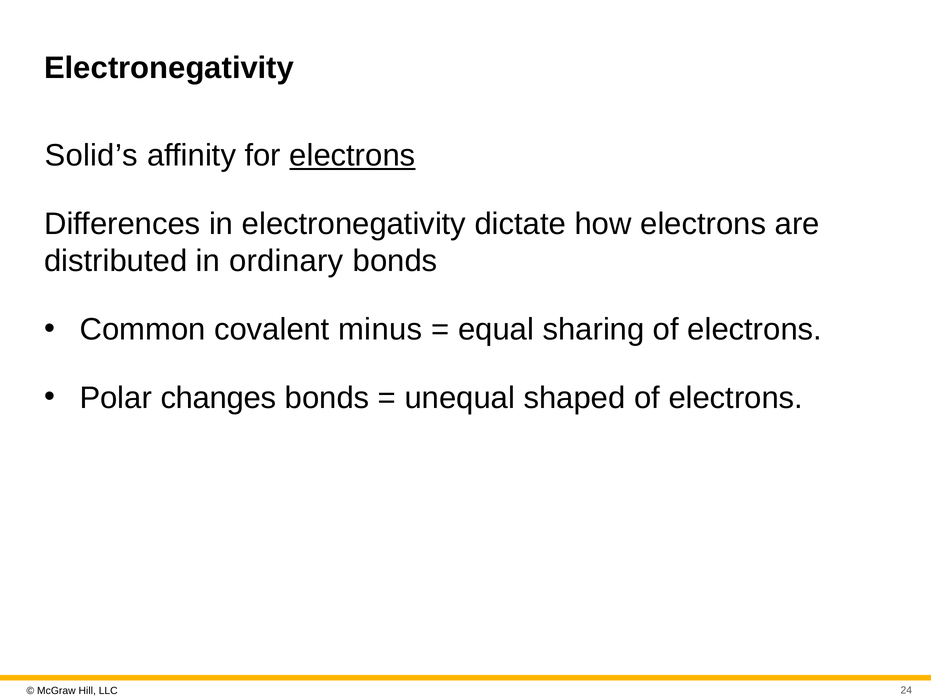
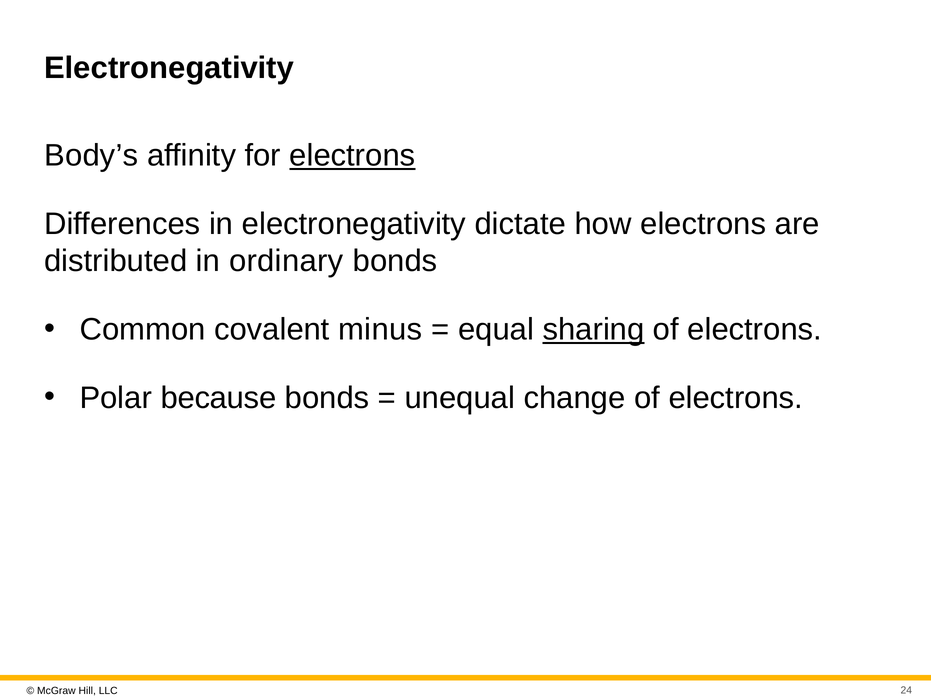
Solid’s: Solid’s -> Body’s (91, 155)
sharing underline: none -> present (594, 329)
changes: changes -> because (218, 397)
shaped: shaped -> change (575, 397)
